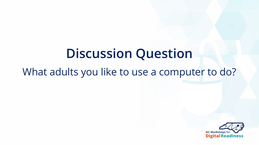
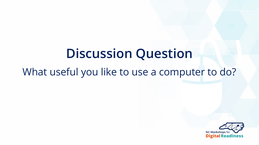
adults: adults -> useful (64, 72)
